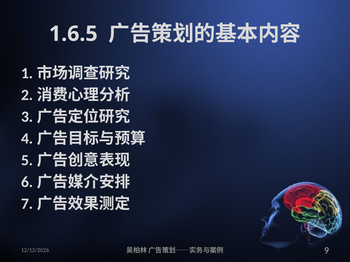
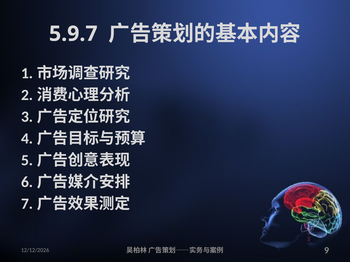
1.6.5: 1.6.5 -> 5.9.7 (73, 34)
